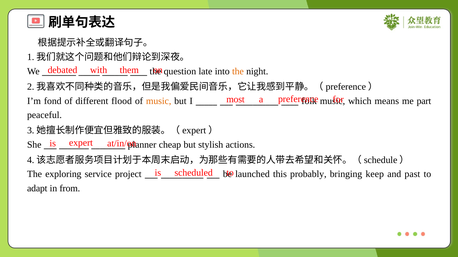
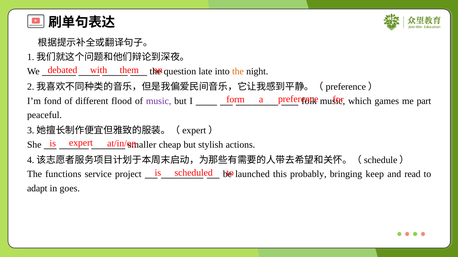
most: most -> form (235, 100)
music colour: orange -> purple (159, 101)
means: means -> games (387, 101)
planner: planner -> smaller (142, 145)
exploring: exploring -> functions (63, 175)
past: past -> read (412, 175)
from: from -> goes (70, 189)
